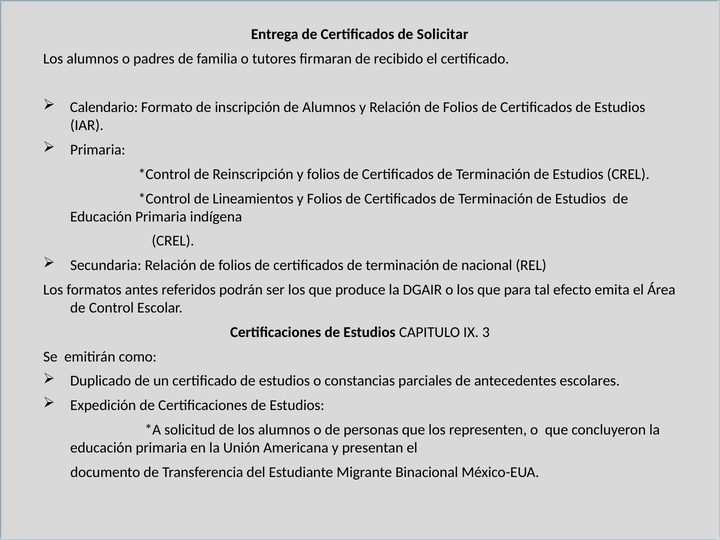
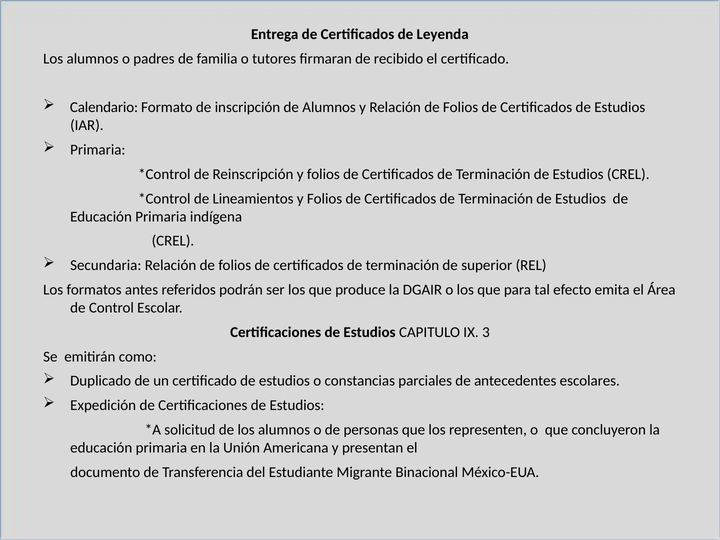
Solicitar: Solicitar -> Leyenda (443, 34)
nacional: nacional -> superior (487, 265)
